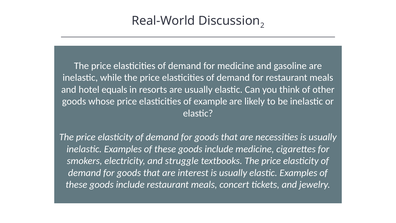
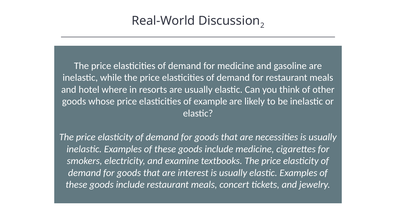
equals: equals -> where (114, 89)
struggle: struggle -> examine (182, 161)
